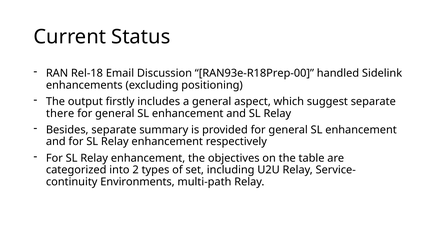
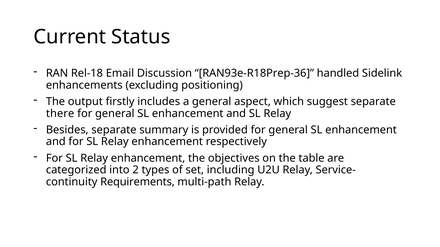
RAN93e-R18Prep-00: RAN93e-R18Prep-00 -> RAN93e-R18Prep-36 (254, 73)
Environments: Environments -> Requirements (138, 182)
